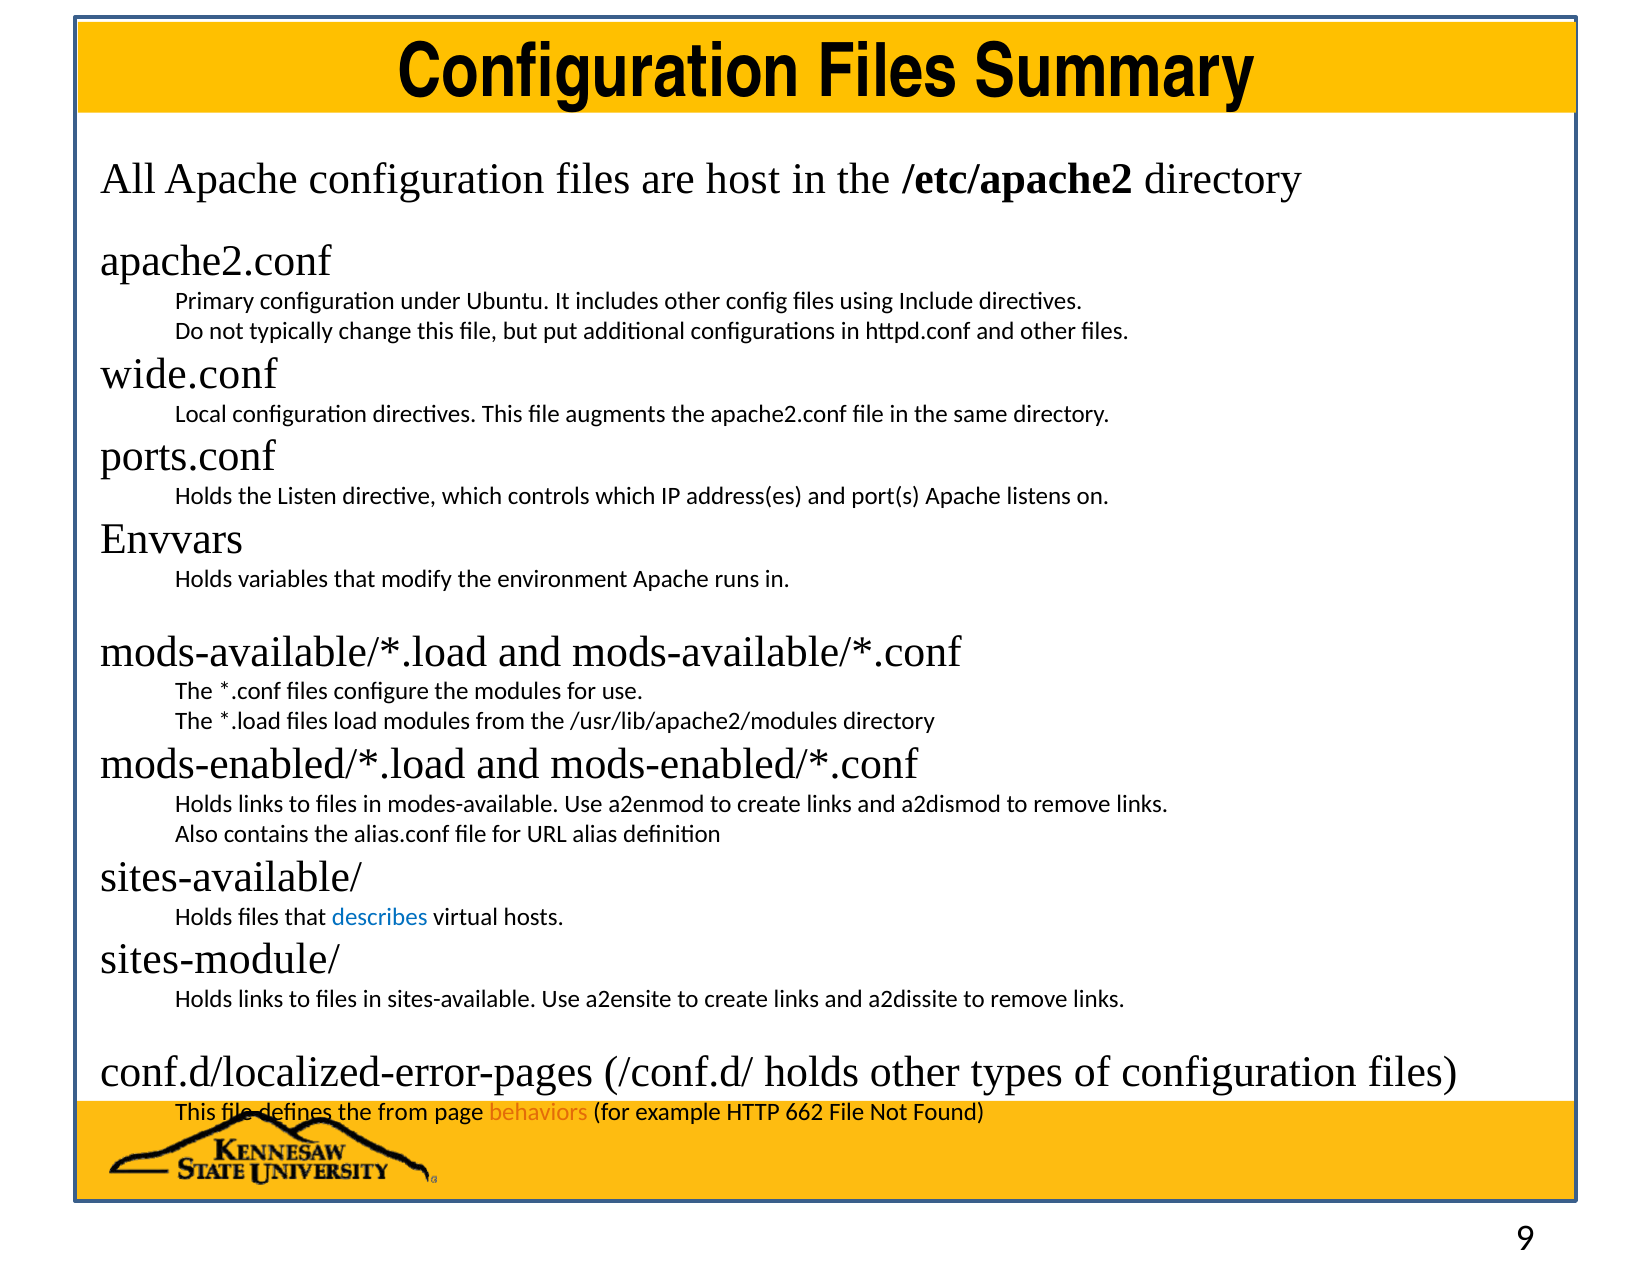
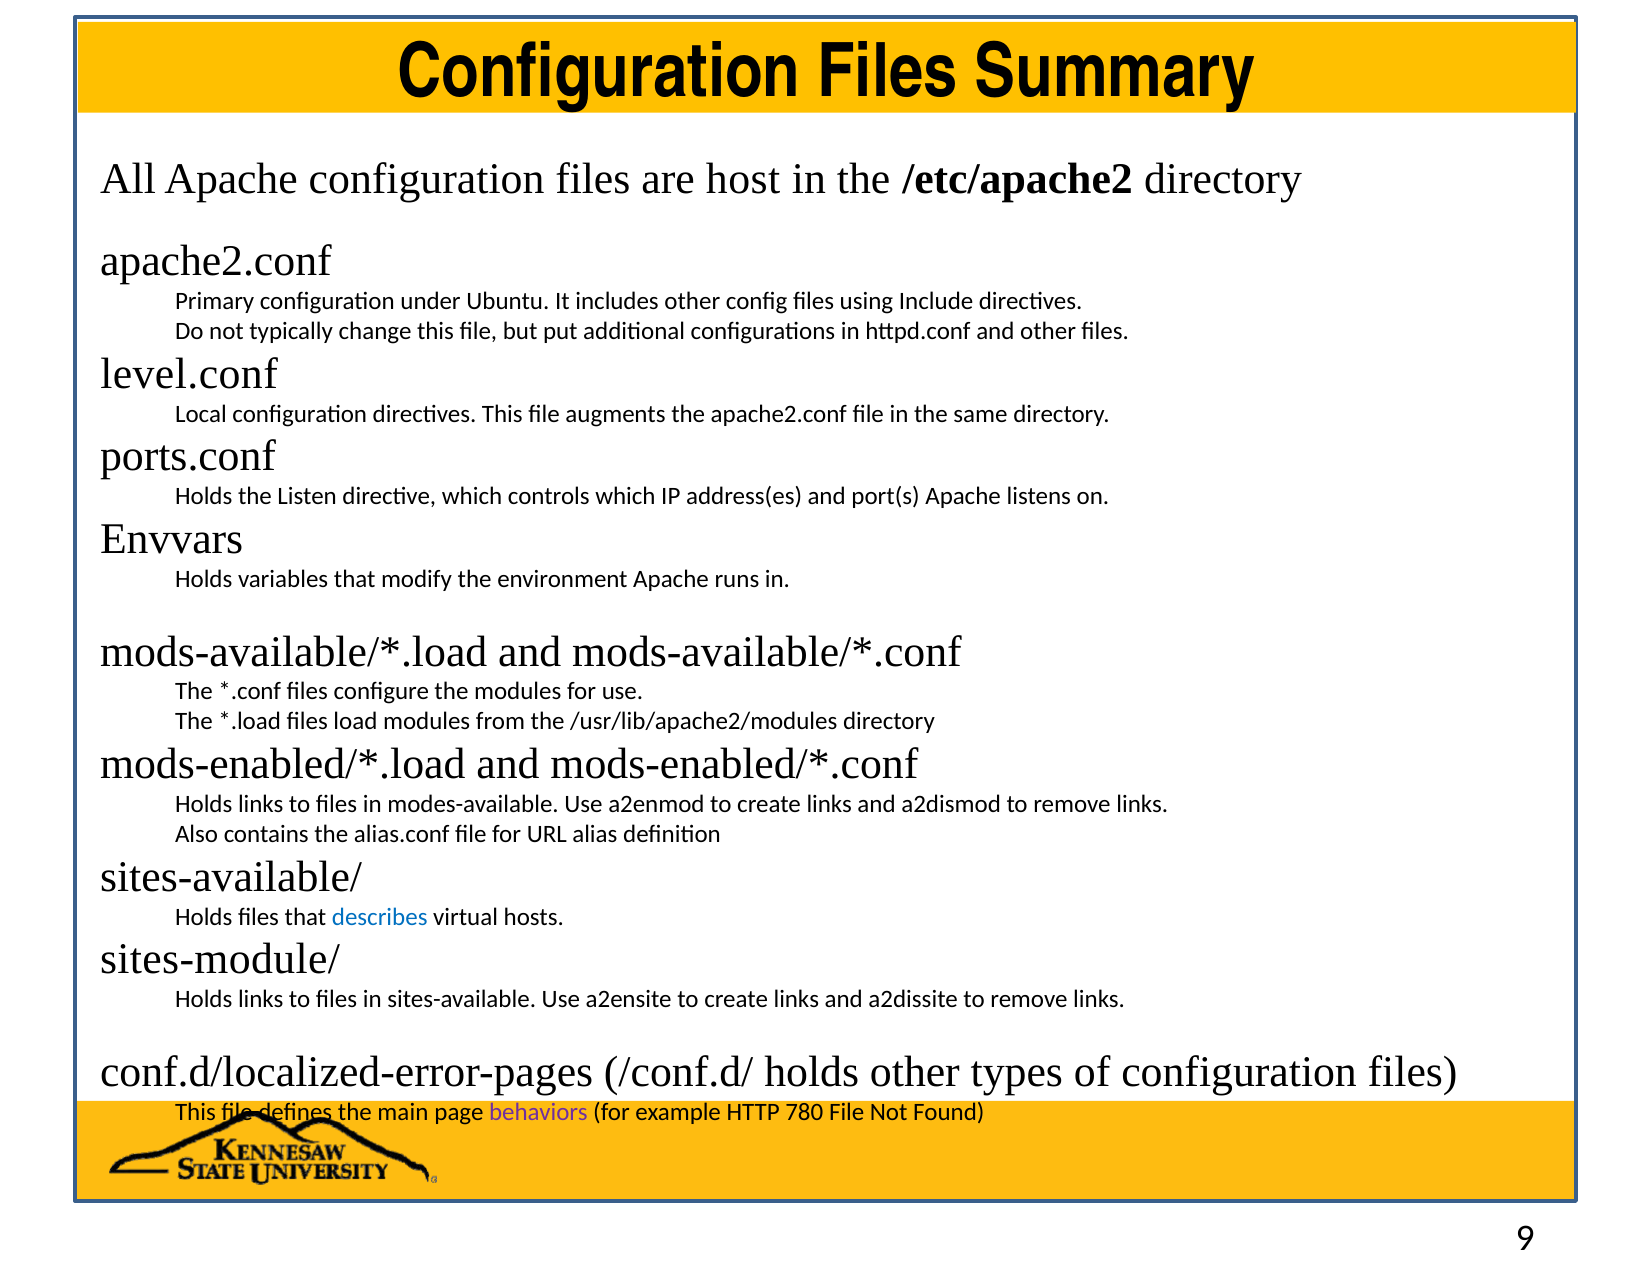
wide.conf: wide.conf -> level.conf (189, 374)
the from: from -> main (403, 1112)
behaviors colour: orange -> purple (538, 1112)
662: 662 -> 780 (804, 1112)
